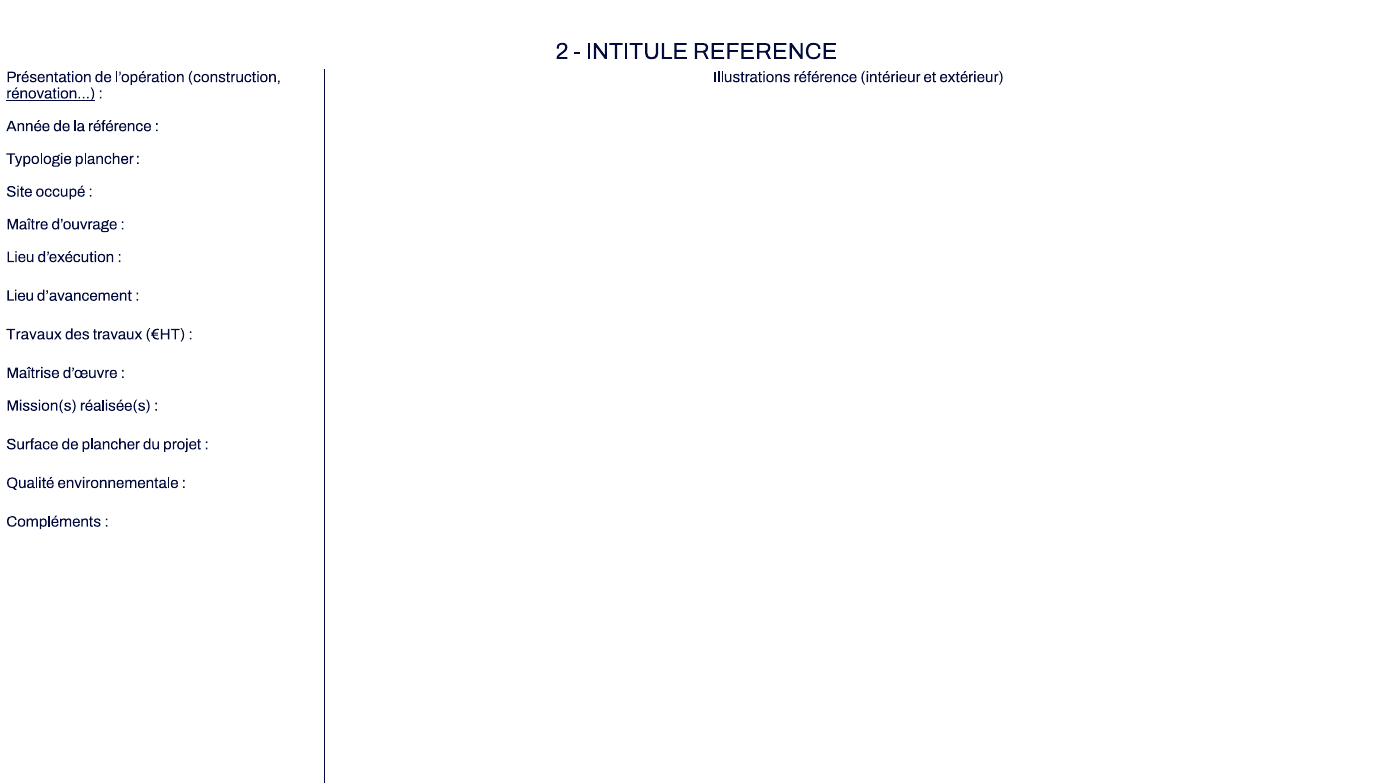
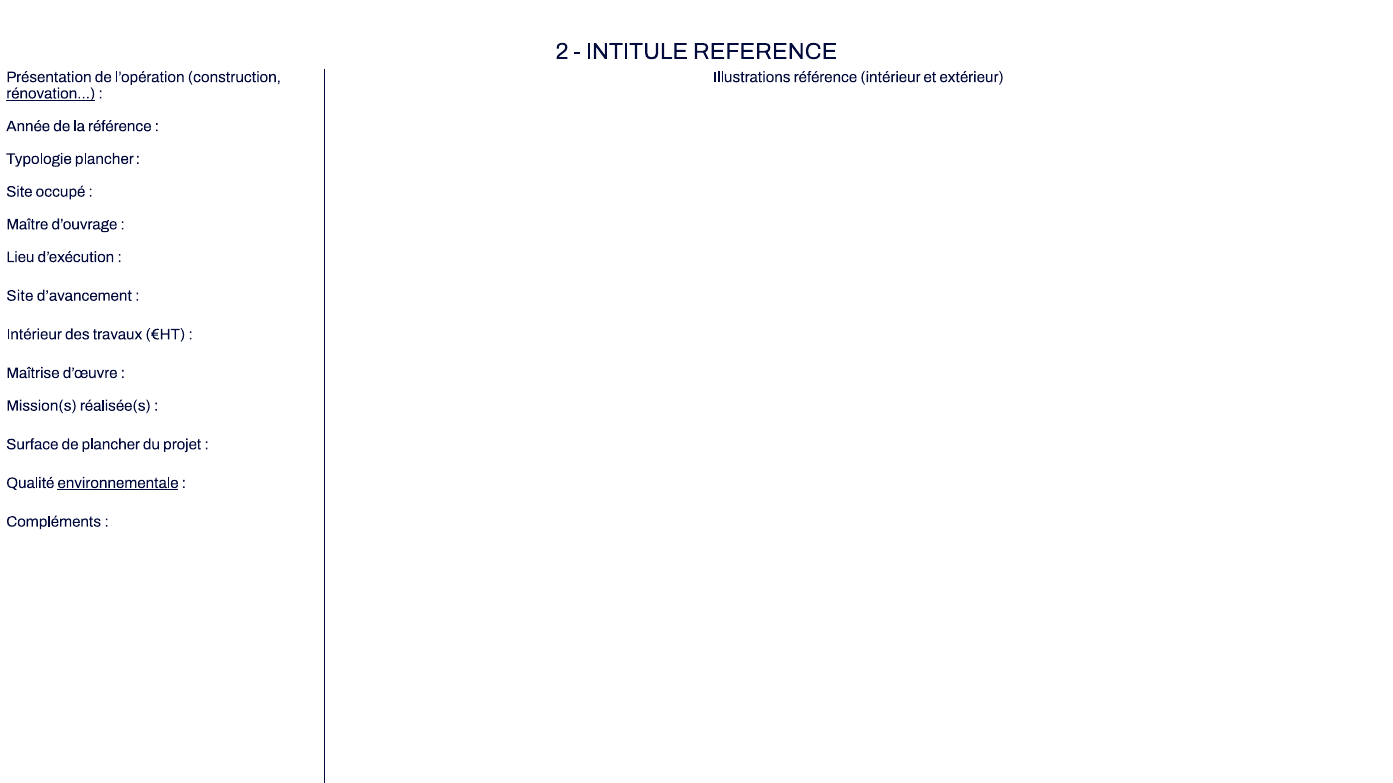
Lieu: Lieu -> Site (20, 296)
Travaux: Travaux -> Intérieur (34, 335)
environnementale underline: none -> present (118, 483)
